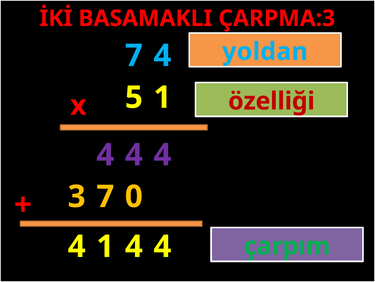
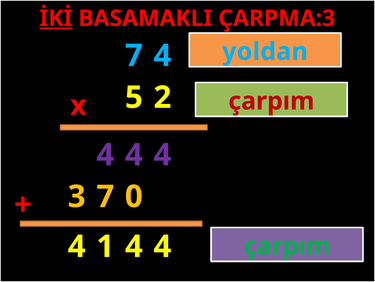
İKİ underline: none -> present (56, 18)
5 1: 1 -> 2 (162, 97)
özelliği: özelliği -> çarpım (271, 101)
